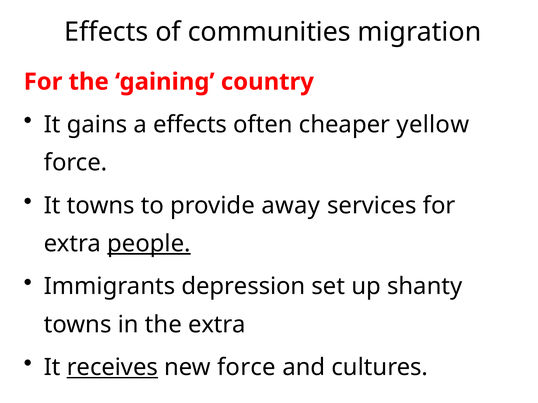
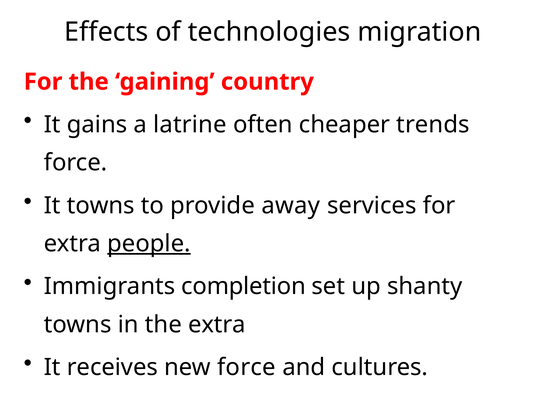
communities: communities -> technologies (269, 32)
a effects: effects -> latrine (190, 125)
yellow: yellow -> trends (433, 125)
depression: depression -> completion (244, 287)
receives underline: present -> none (112, 368)
